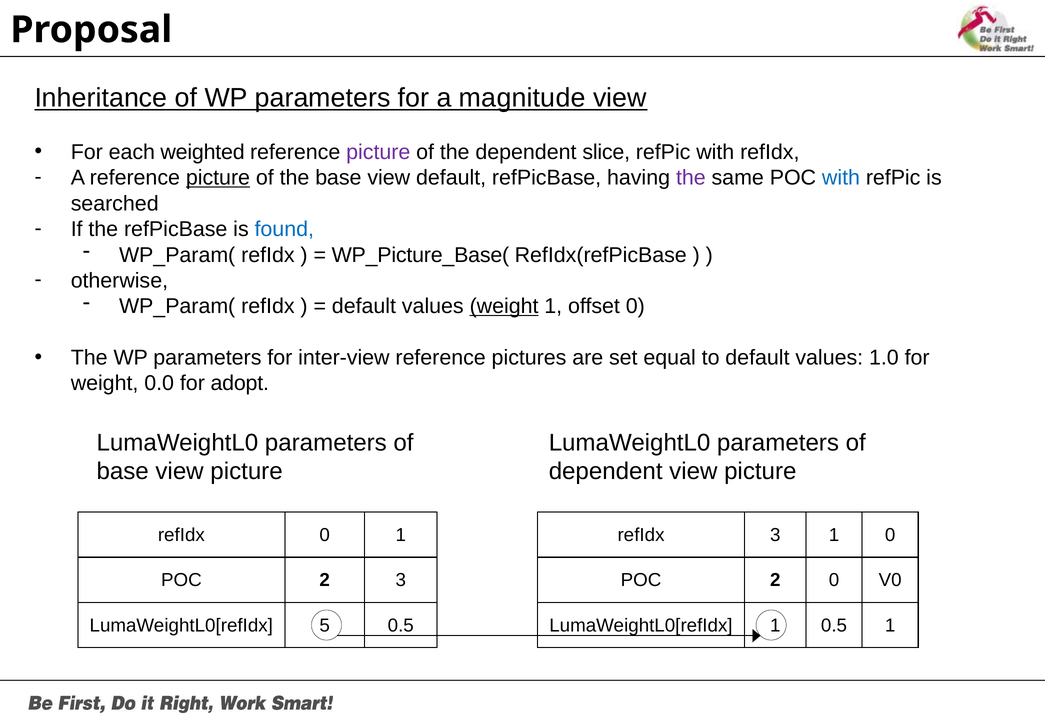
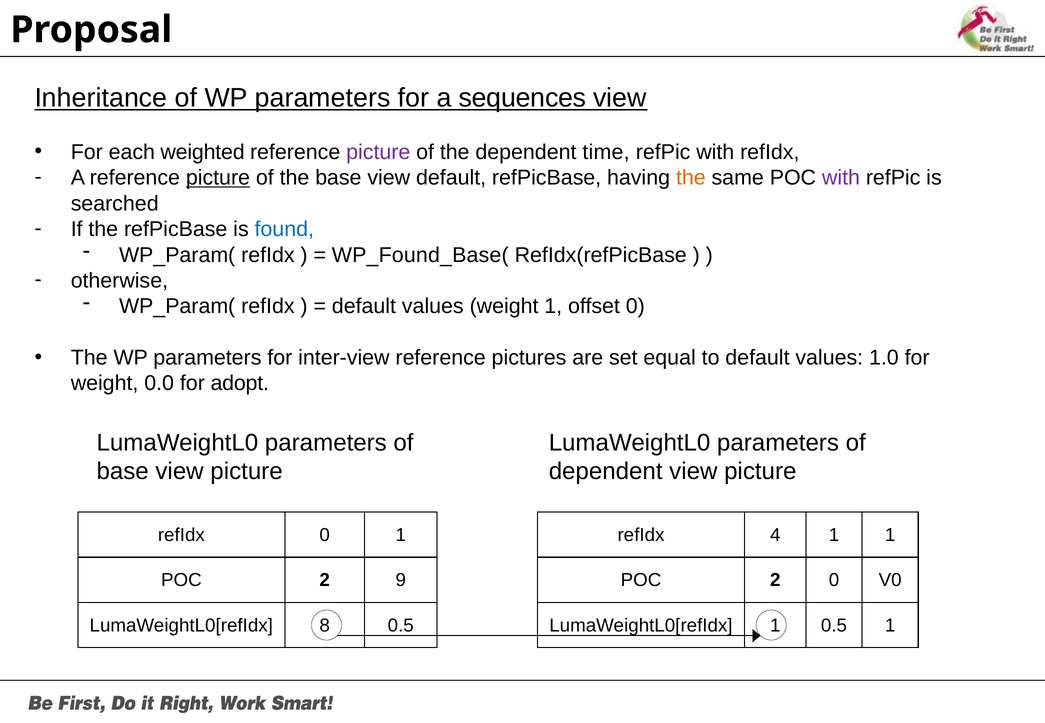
magnitude: magnitude -> sequences (522, 98)
slice: slice -> time (606, 152)
the colour: purple -> orange (691, 178)
with colour: blue -> purple (841, 178)
WP_Picture_Base(: WP_Picture_Base( -> WP_Found_Base( (420, 255)
weight underline: present -> none (504, 307)
refIdx 3: 3 -> 4 (775, 535)
1 0: 0 -> 1 (890, 535)
2 3: 3 -> 9 (401, 581)
5: 5 -> 8 (325, 626)
